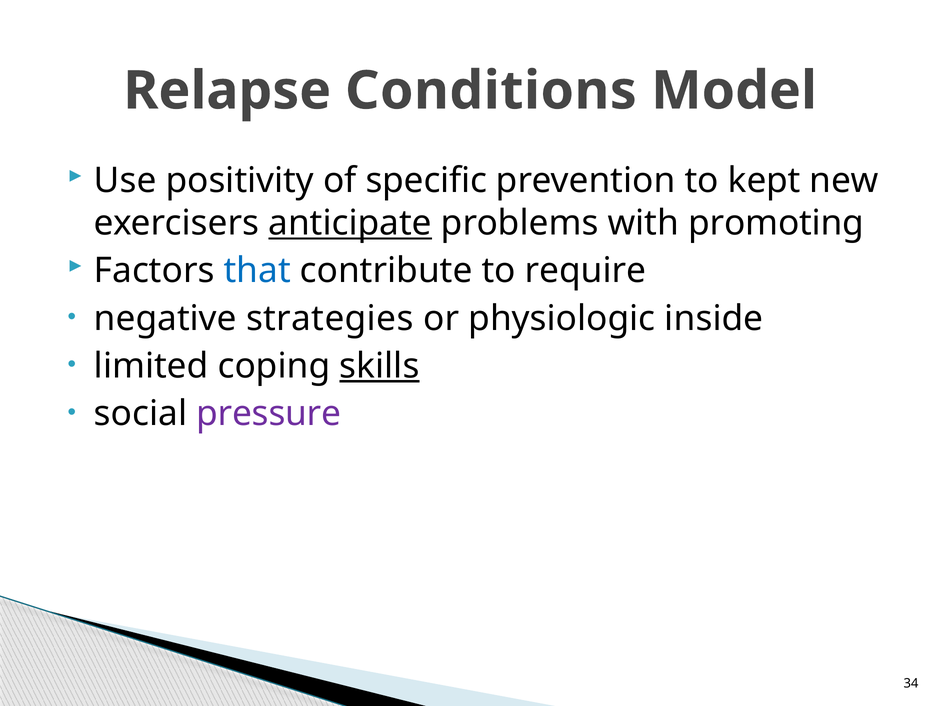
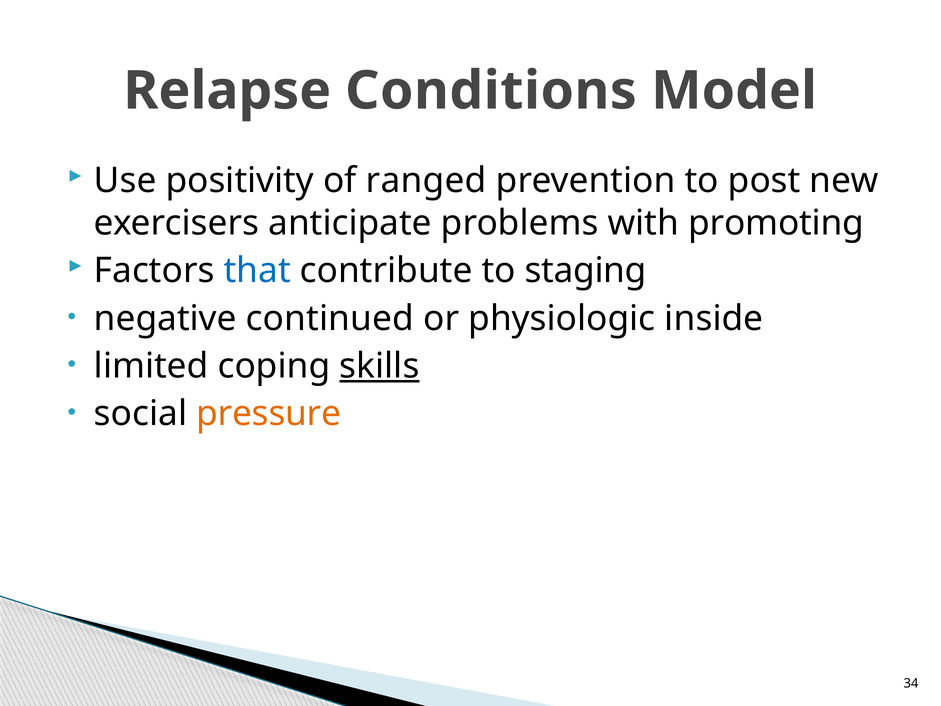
specific: specific -> ranged (426, 181)
kept: kept -> post (764, 181)
anticipate underline: present -> none (350, 223)
require: require -> staging (586, 271)
strategies: strategies -> continued (330, 318)
pressure colour: purple -> orange (269, 414)
